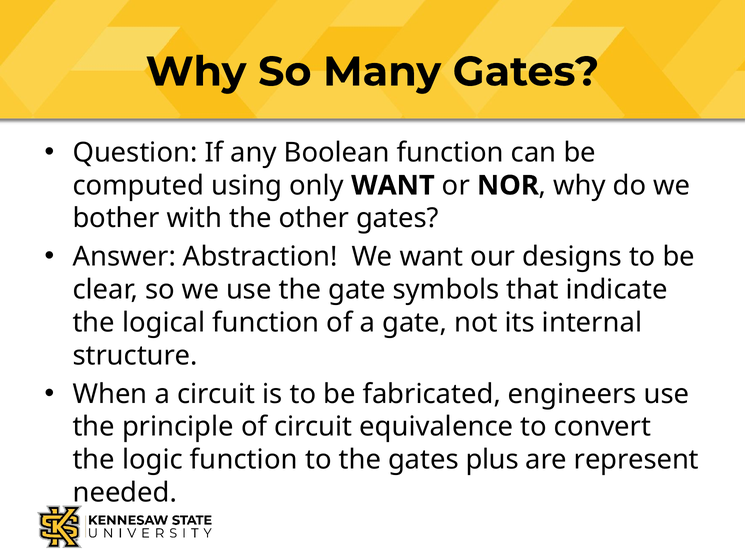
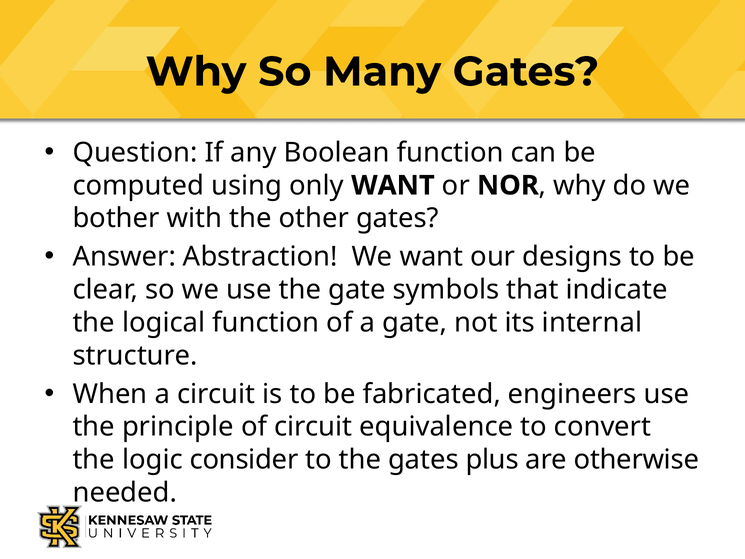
logic function: function -> consider (244, 460)
represent: represent -> otherwise (636, 460)
